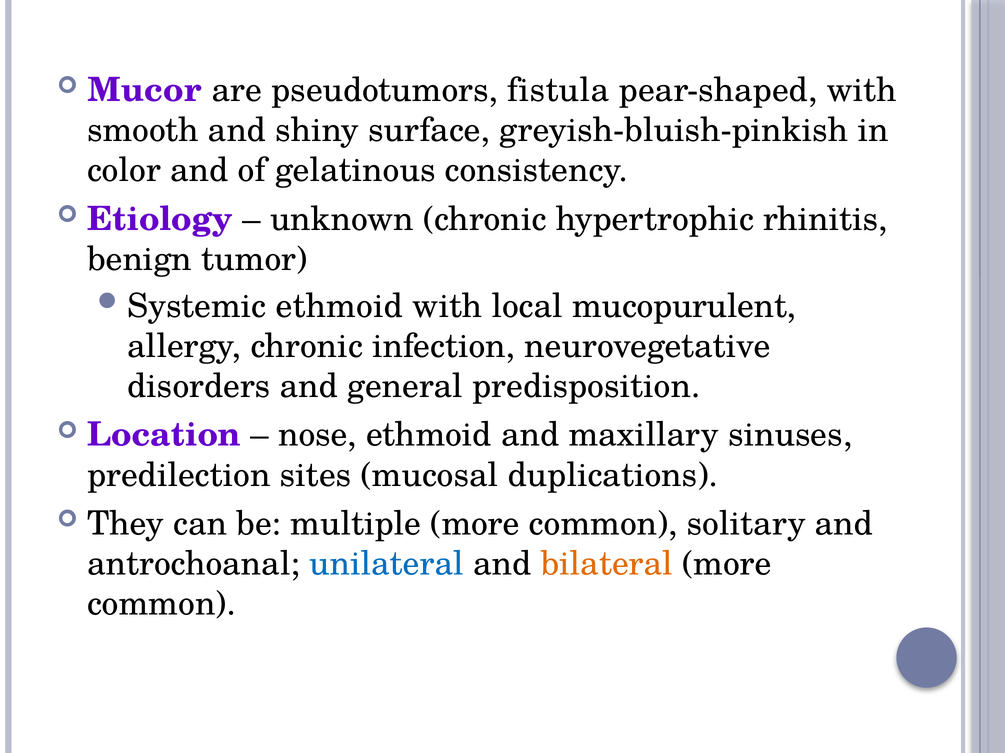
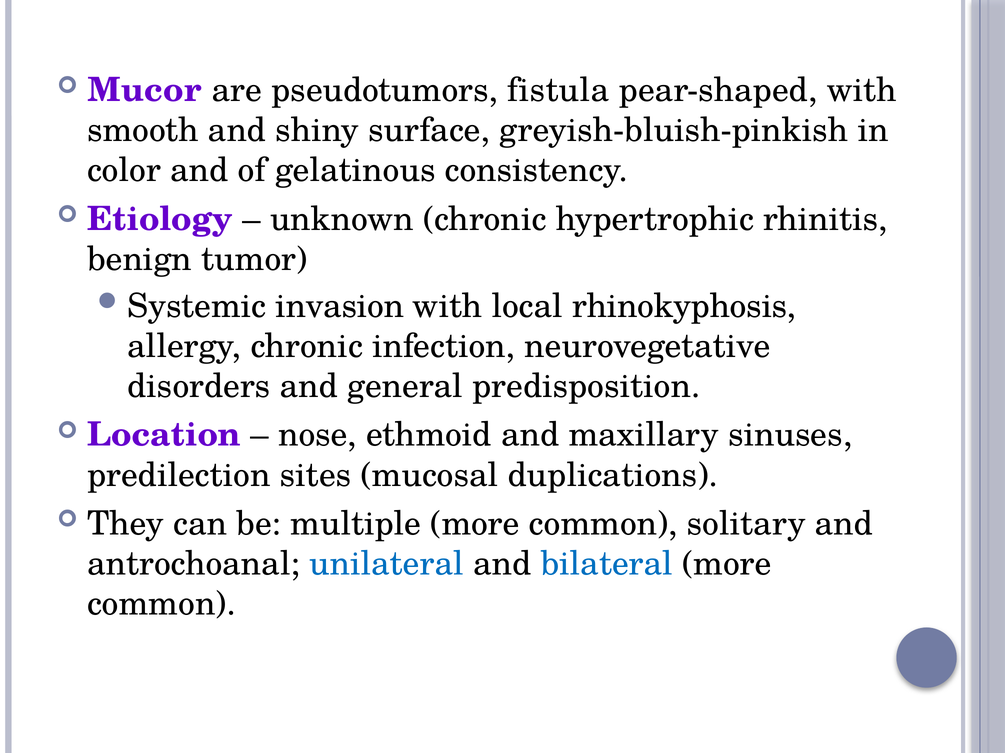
Systemic ethmoid: ethmoid -> invasion (340, 306)
mucopurulent: mucopurulent -> rhinokyphosis (684, 306)
bilateral colour: orange -> blue (607, 564)
